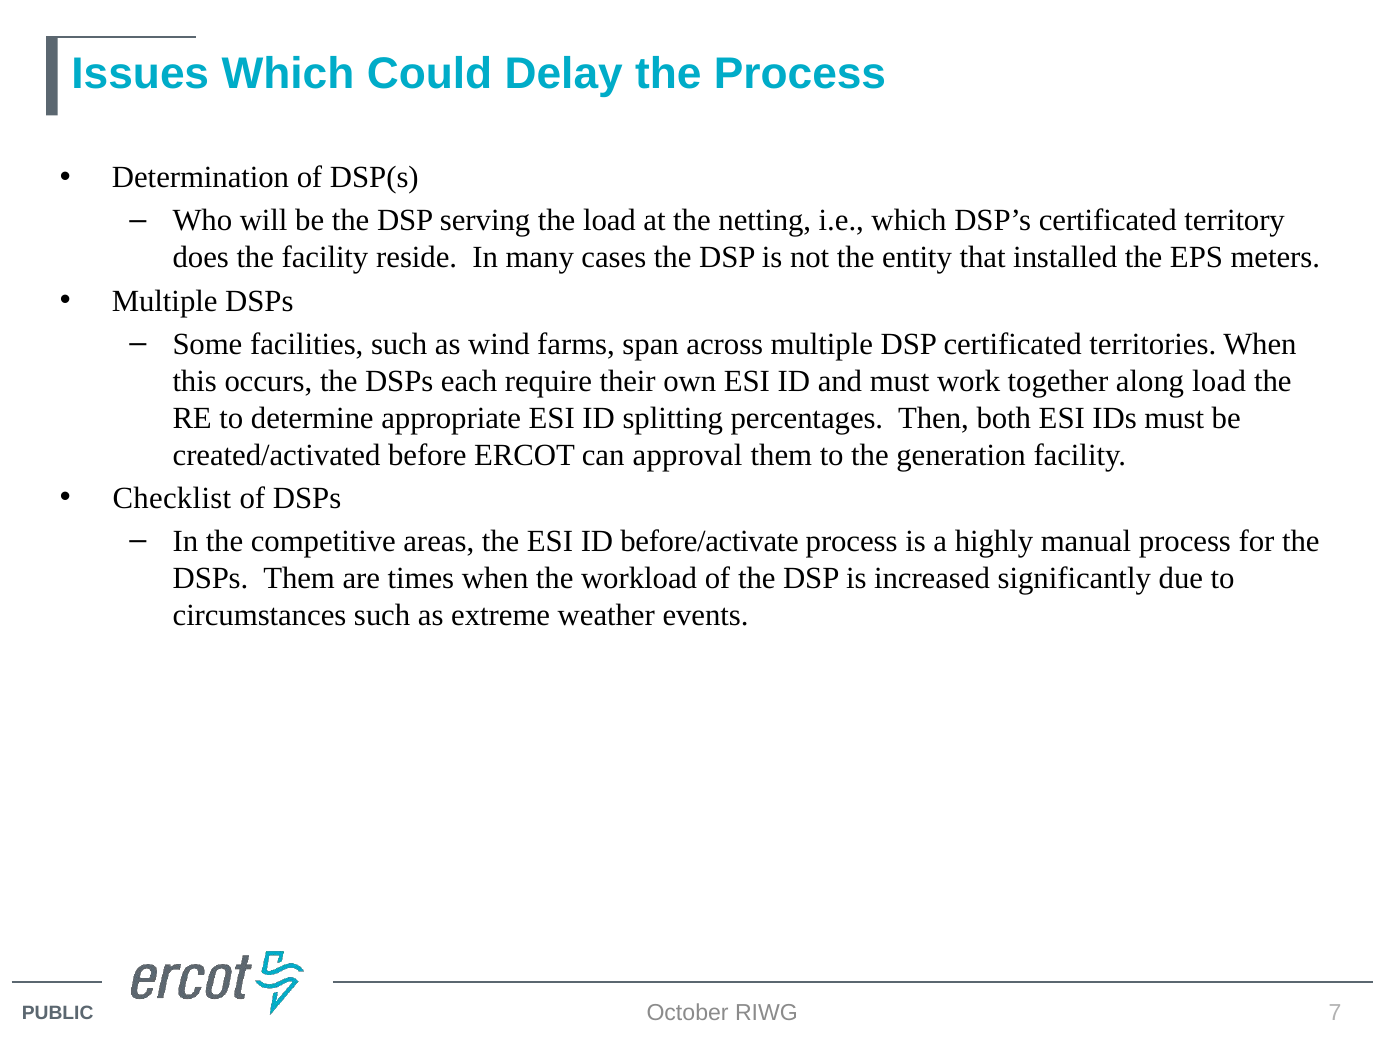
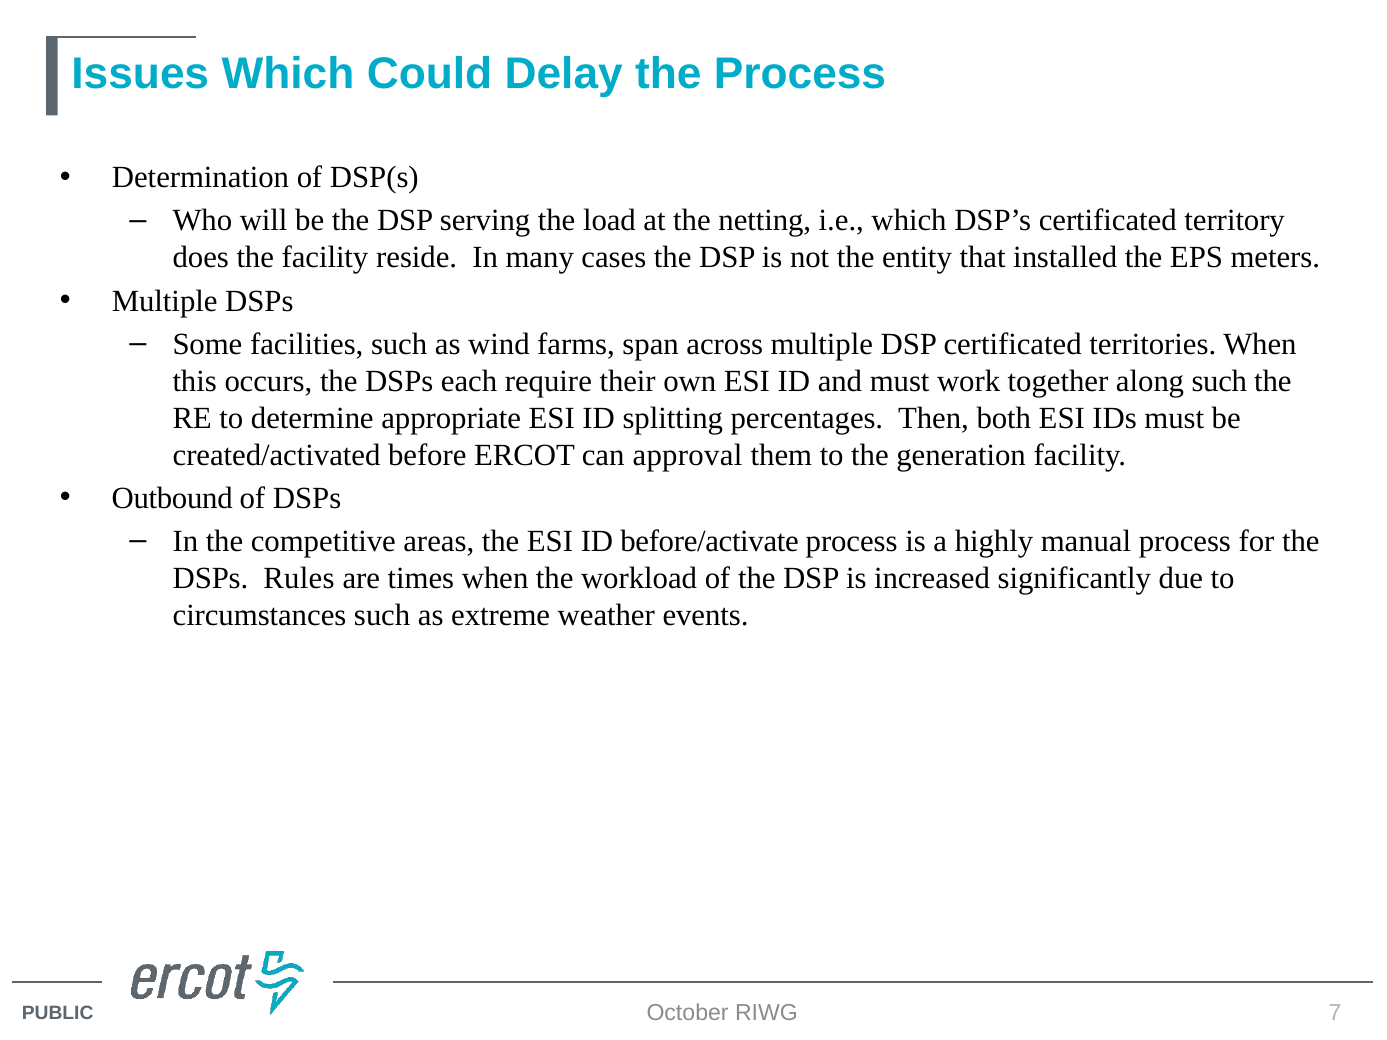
along load: load -> such (1219, 381)
Checklist: Checklist -> Outbound (172, 498)
DSPs Them: Them -> Rules (299, 578)
